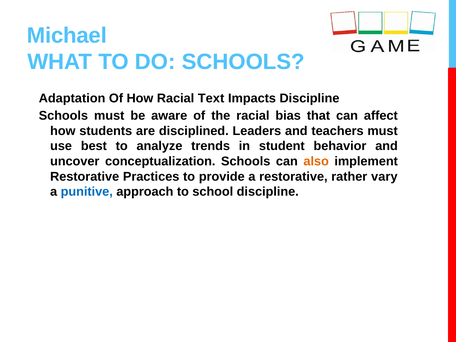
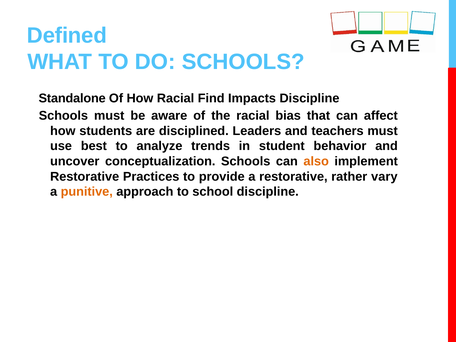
Michael: Michael -> Defined (67, 35)
Adaptation: Adaptation -> Standalone (72, 98)
Text: Text -> Find (211, 98)
punitive colour: blue -> orange (87, 192)
